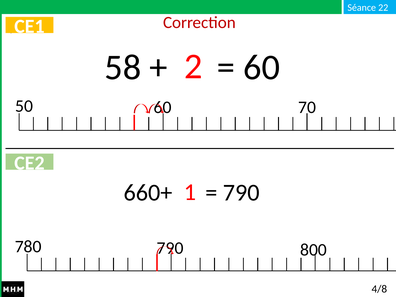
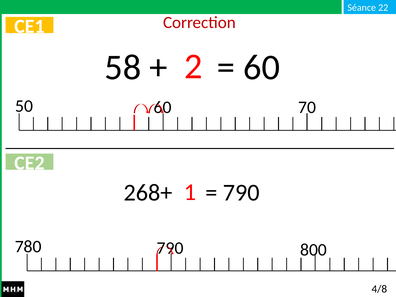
660+: 660+ -> 268+ (148, 193)
